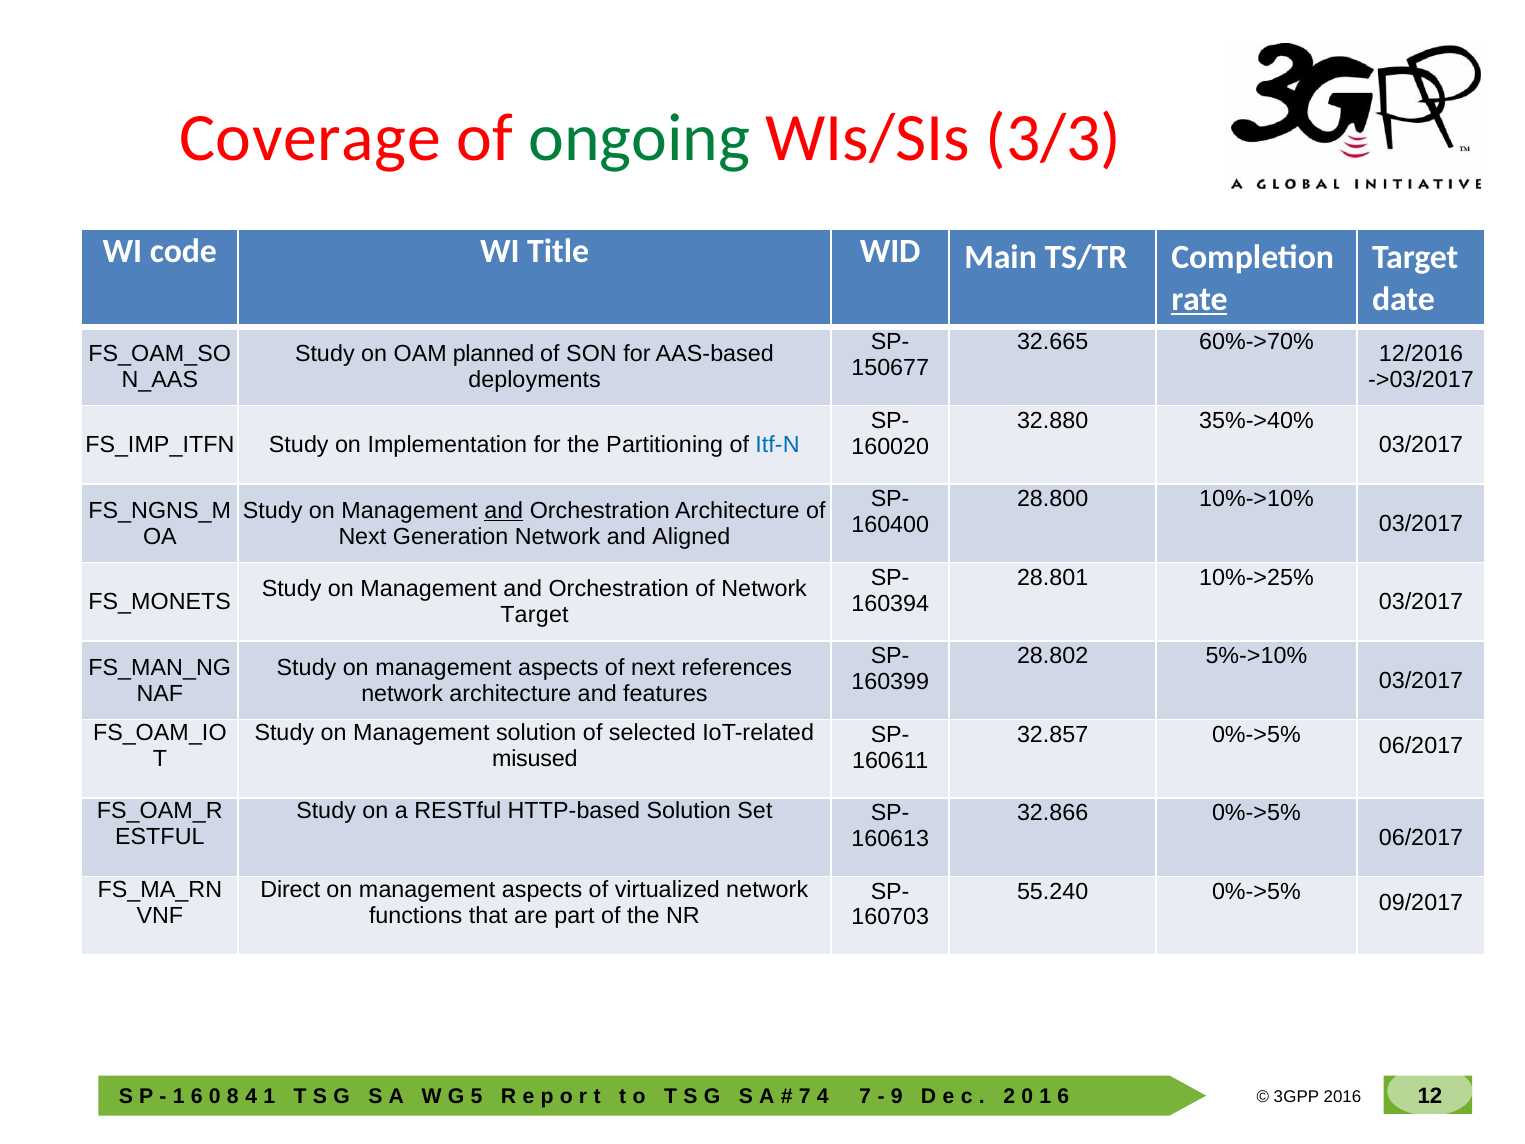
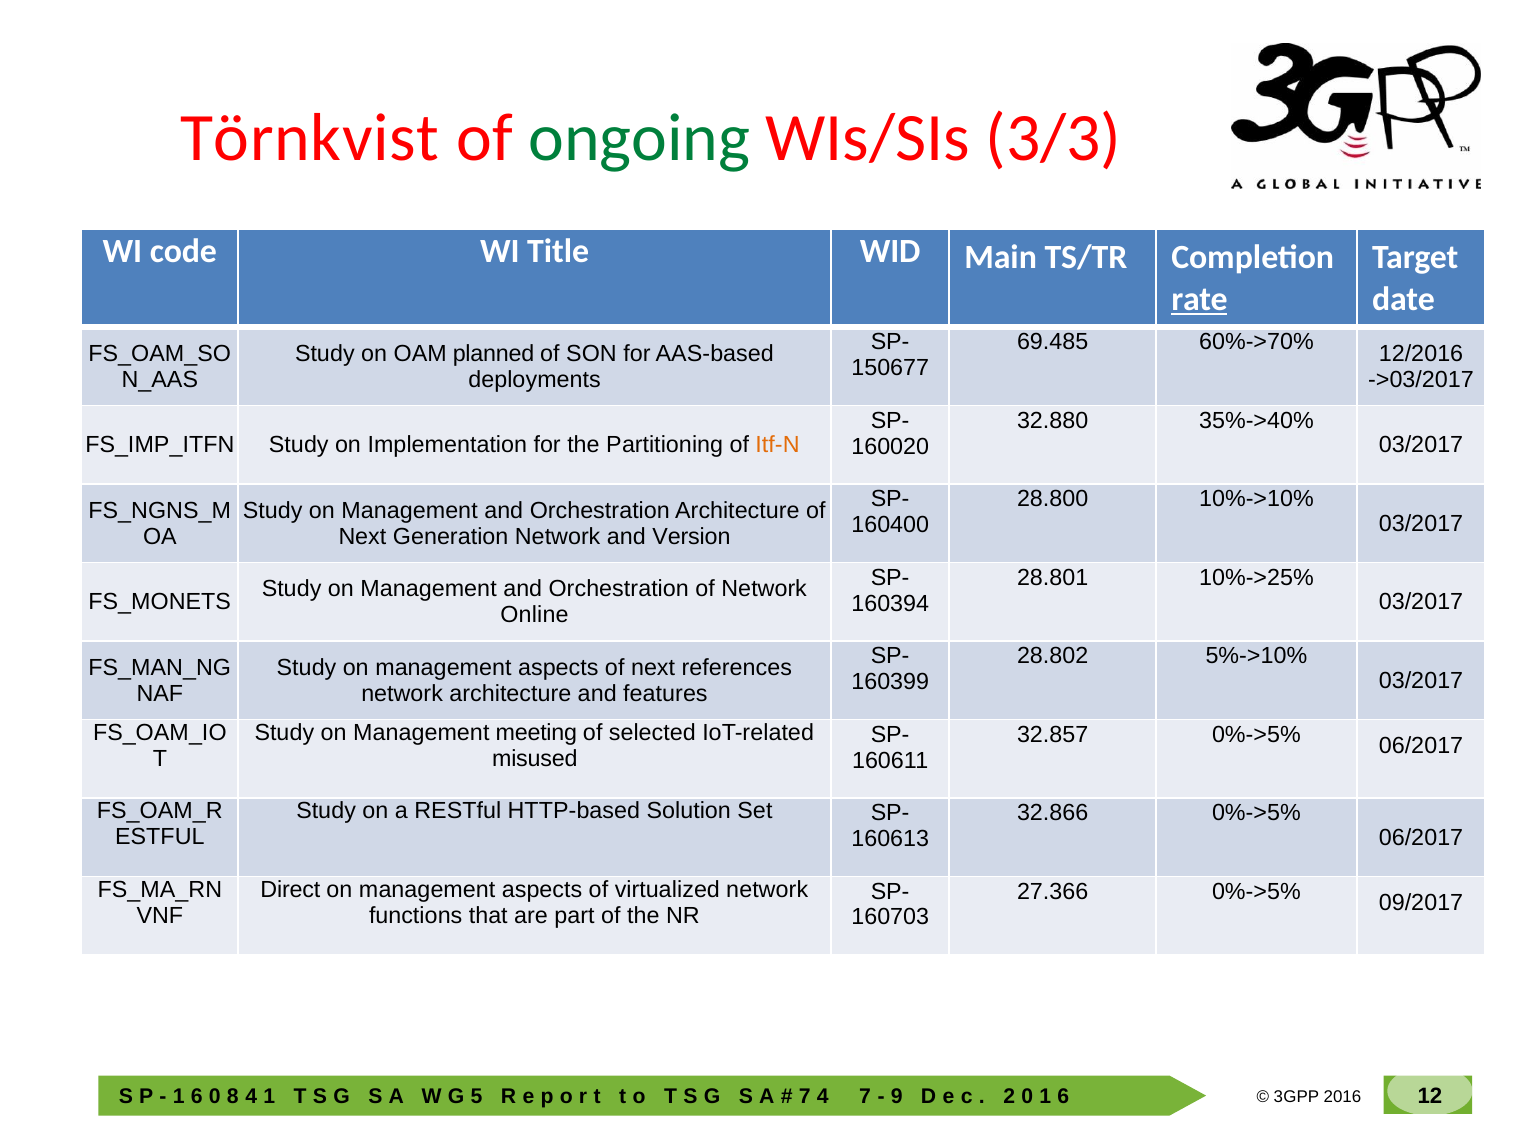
Coverage: Coverage -> Törnkvist (310, 138)
32.665: 32.665 -> 69.485 (1053, 342)
Itf-N colour: blue -> orange (778, 445)
and underline: present -> none (504, 511)
Aligned: Aligned -> Version (691, 536)
Target: Target -> Online (534, 615)
Management solution: solution -> meeting (536, 733)
55.240: 55.240 -> 27.366 (1053, 891)
